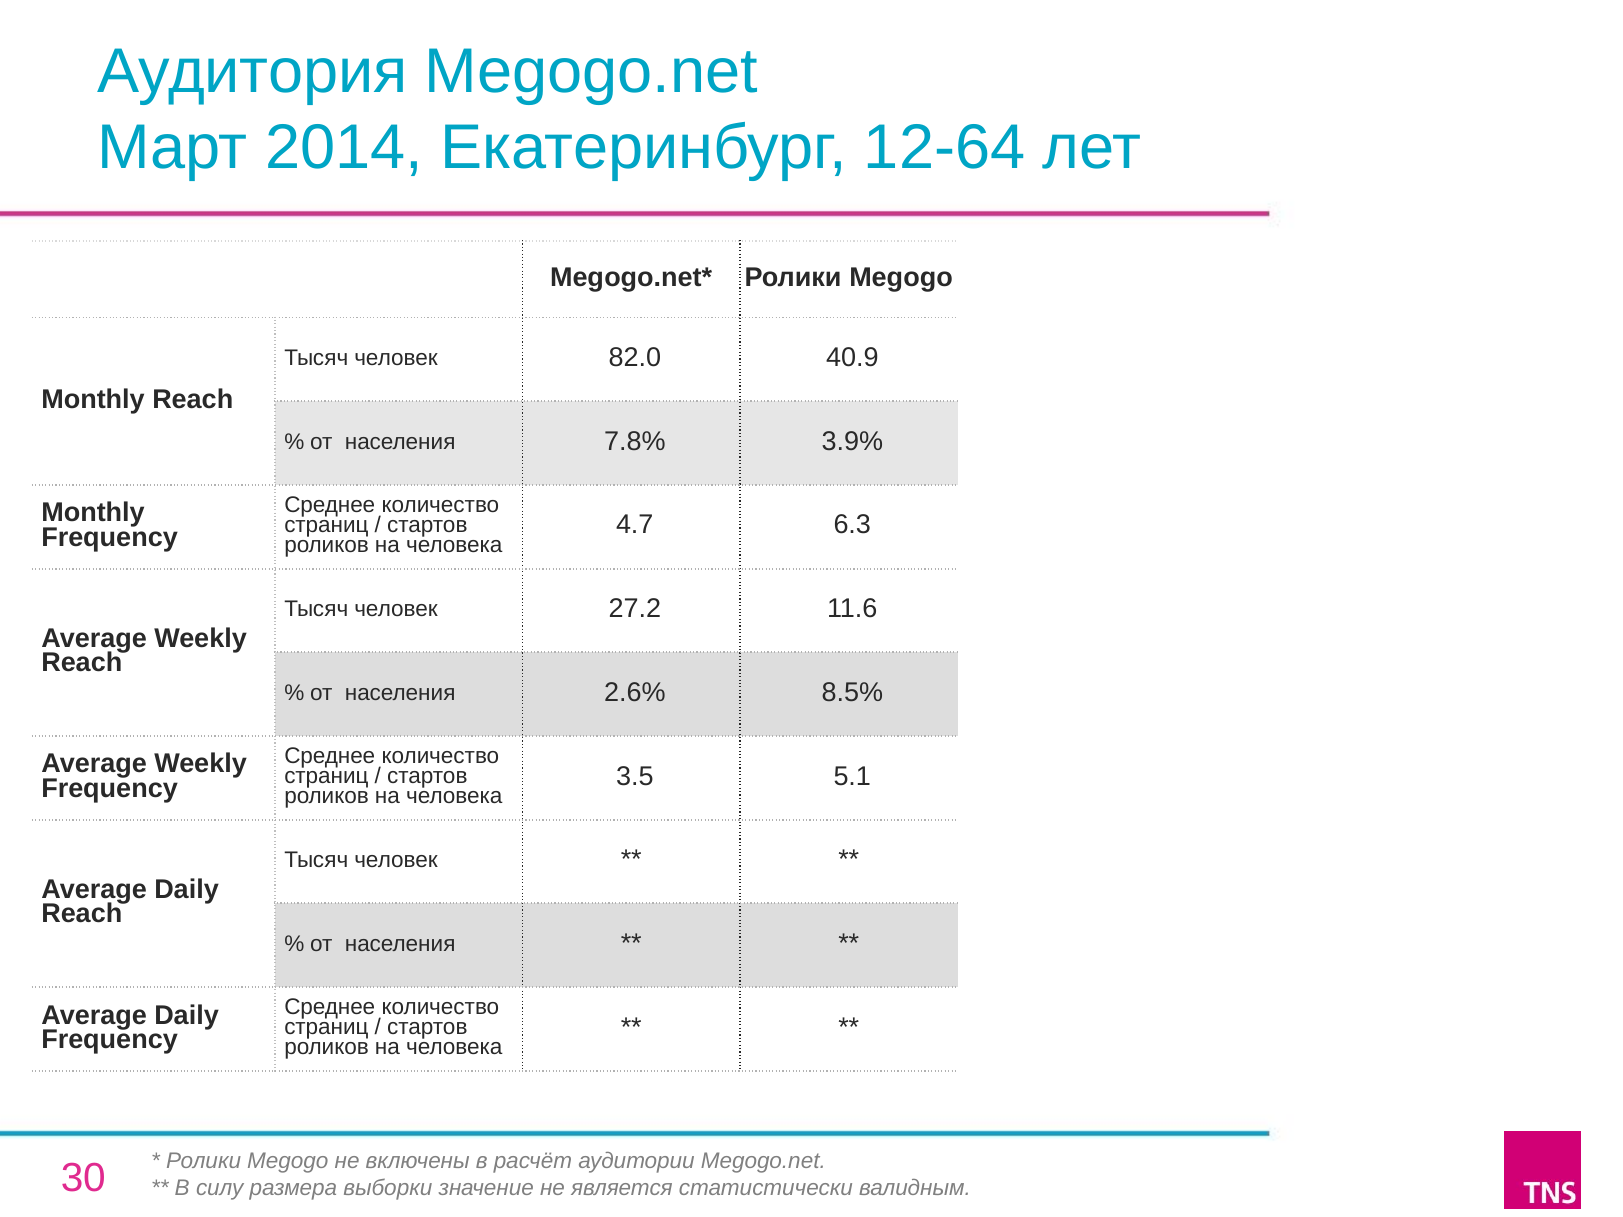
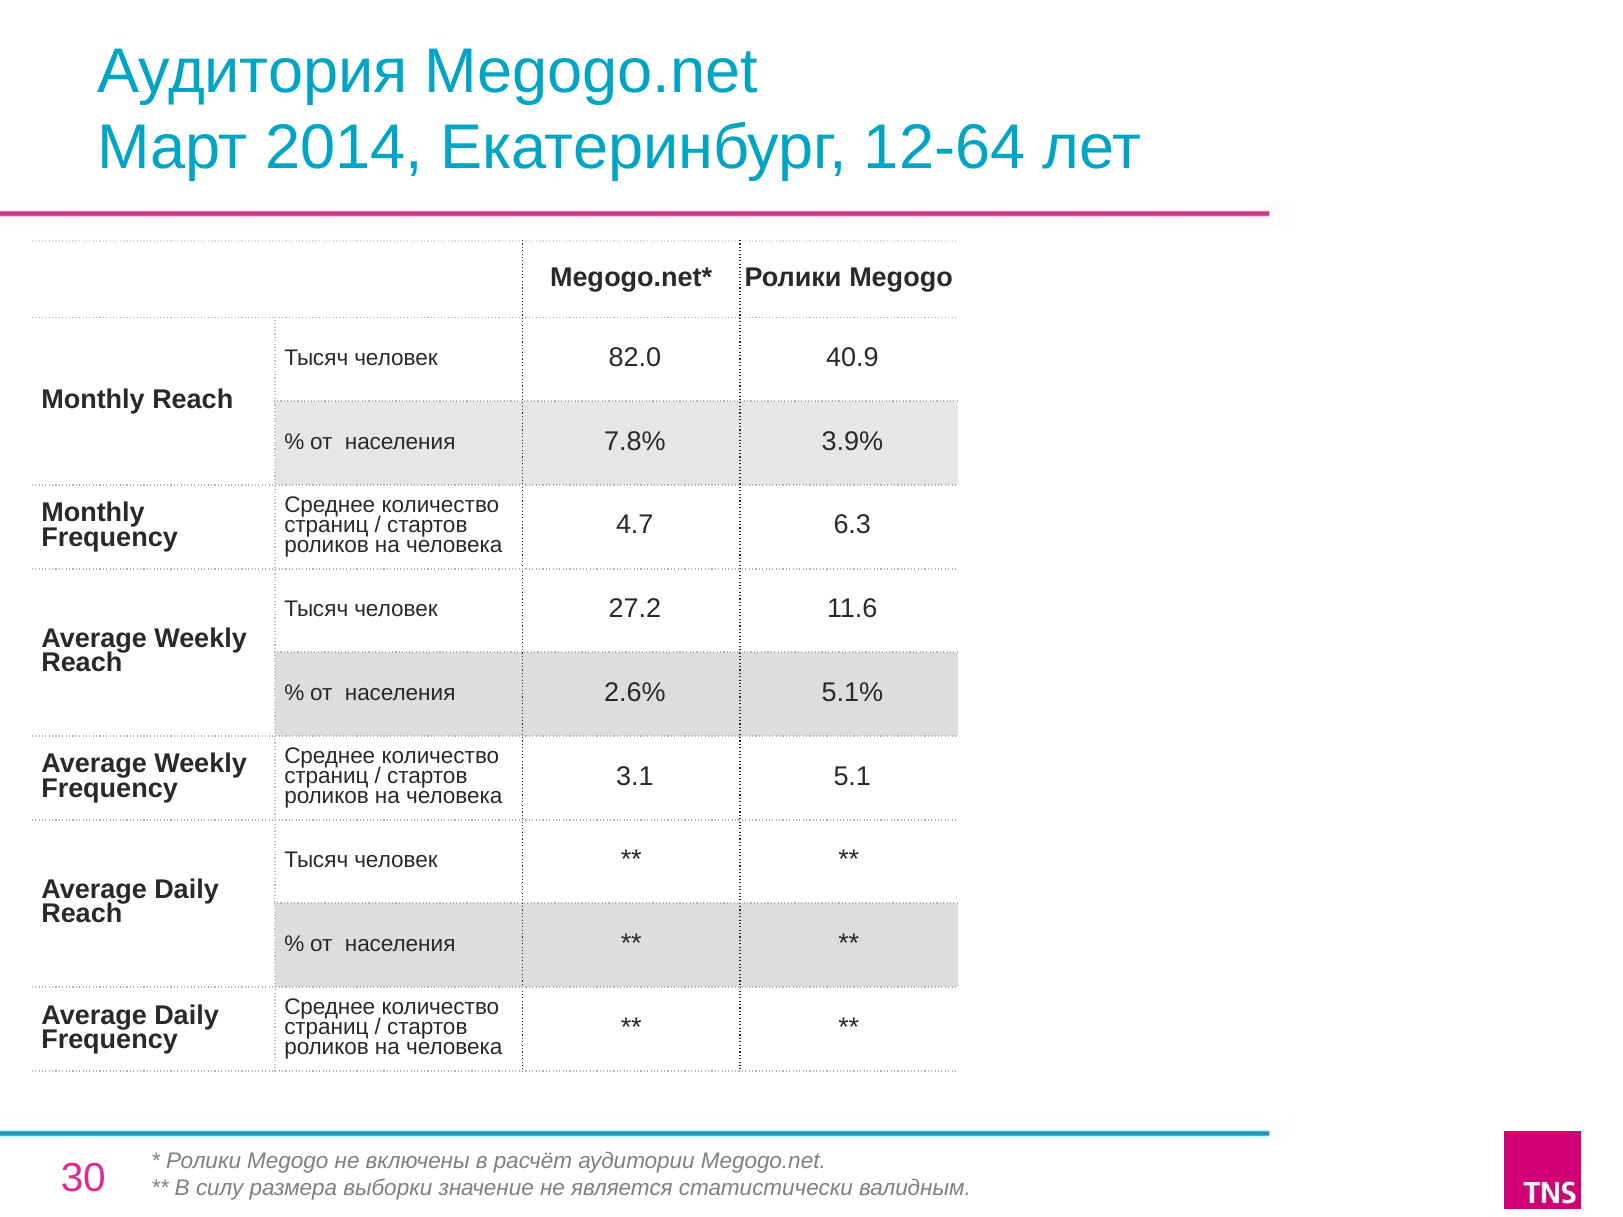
8.5%: 8.5% -> 5.1% (852, 693)
3.5: 3.5 -> 3.1 (635, 776)
